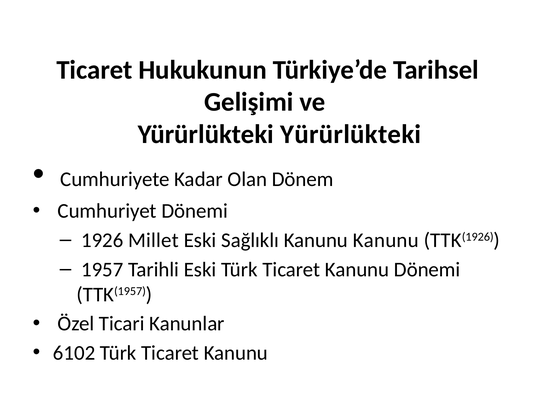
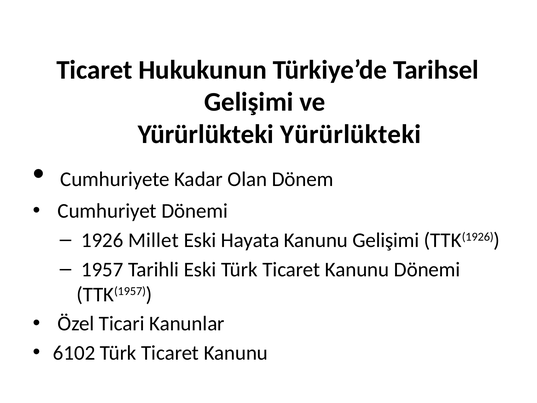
Sağlıklı: Sağlıklı -> Hayata (250, 240)
Kanunu Kanunu: Kanunu -> Gelişimi (386, 240)
